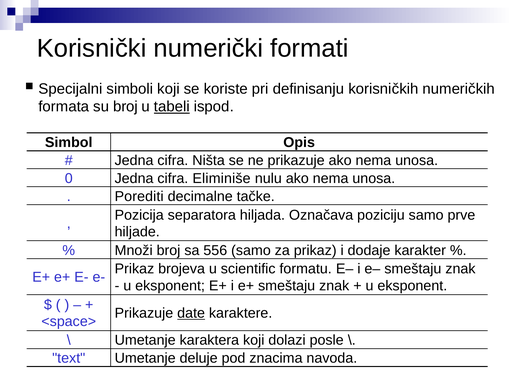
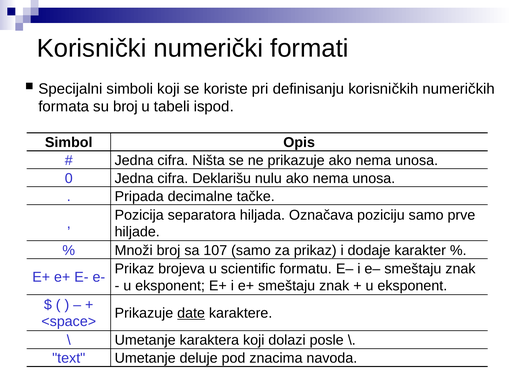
tabeli underline: present -> none (172, 107)
Eliminiše: Eliminiše -> Deklarišu (222, 178)
Porediti: Porediti -> Pripada (139, 196)
556: 556 -> 107 (215, 250)
